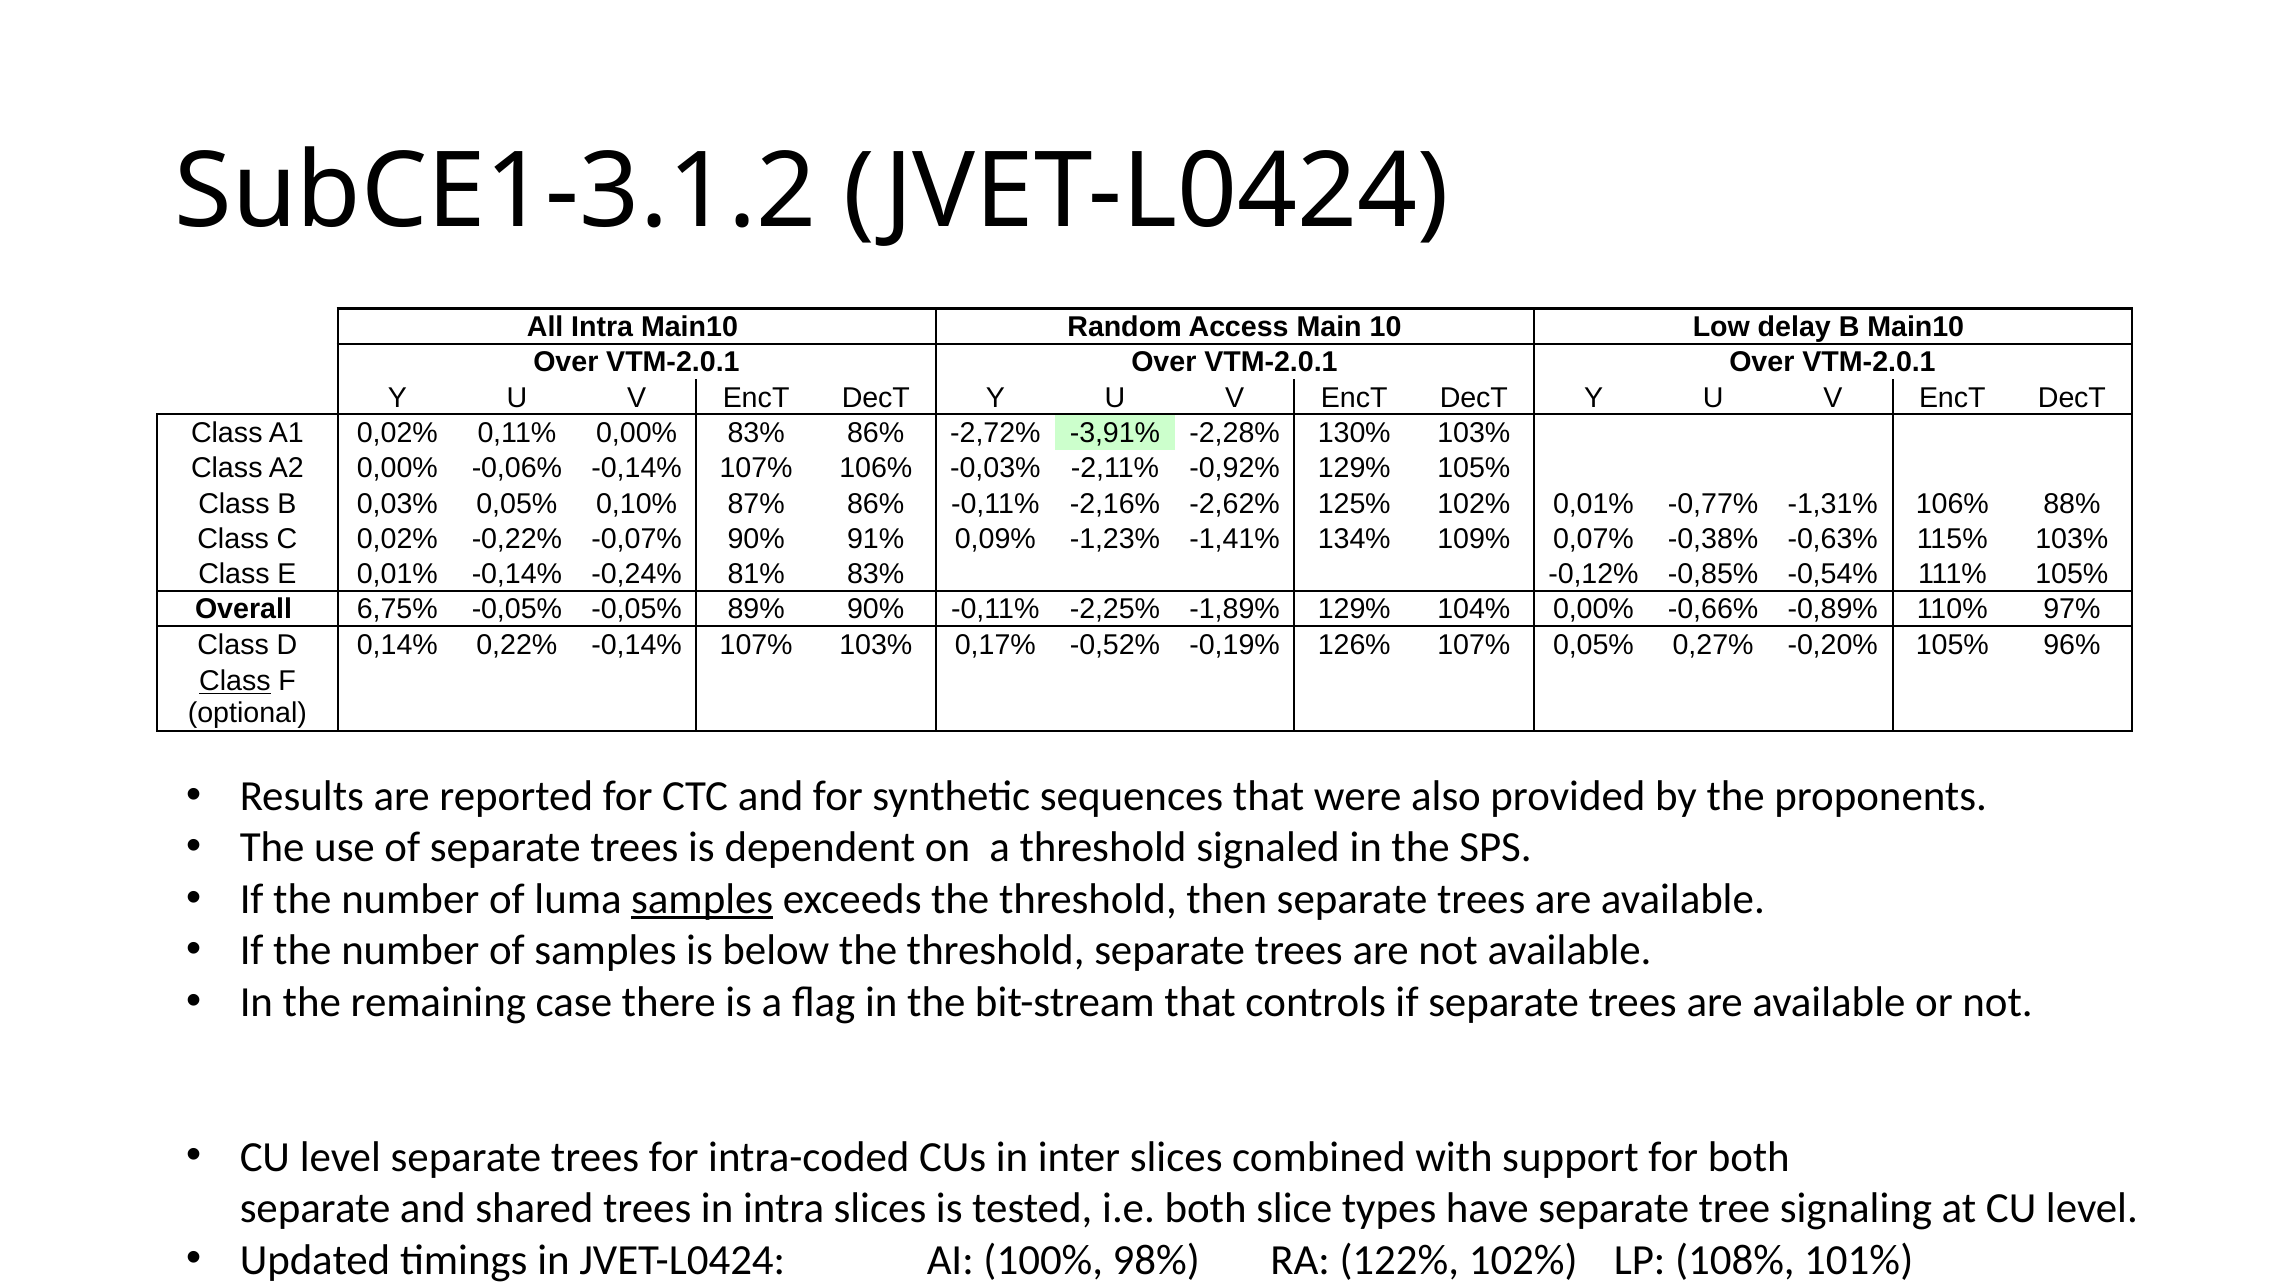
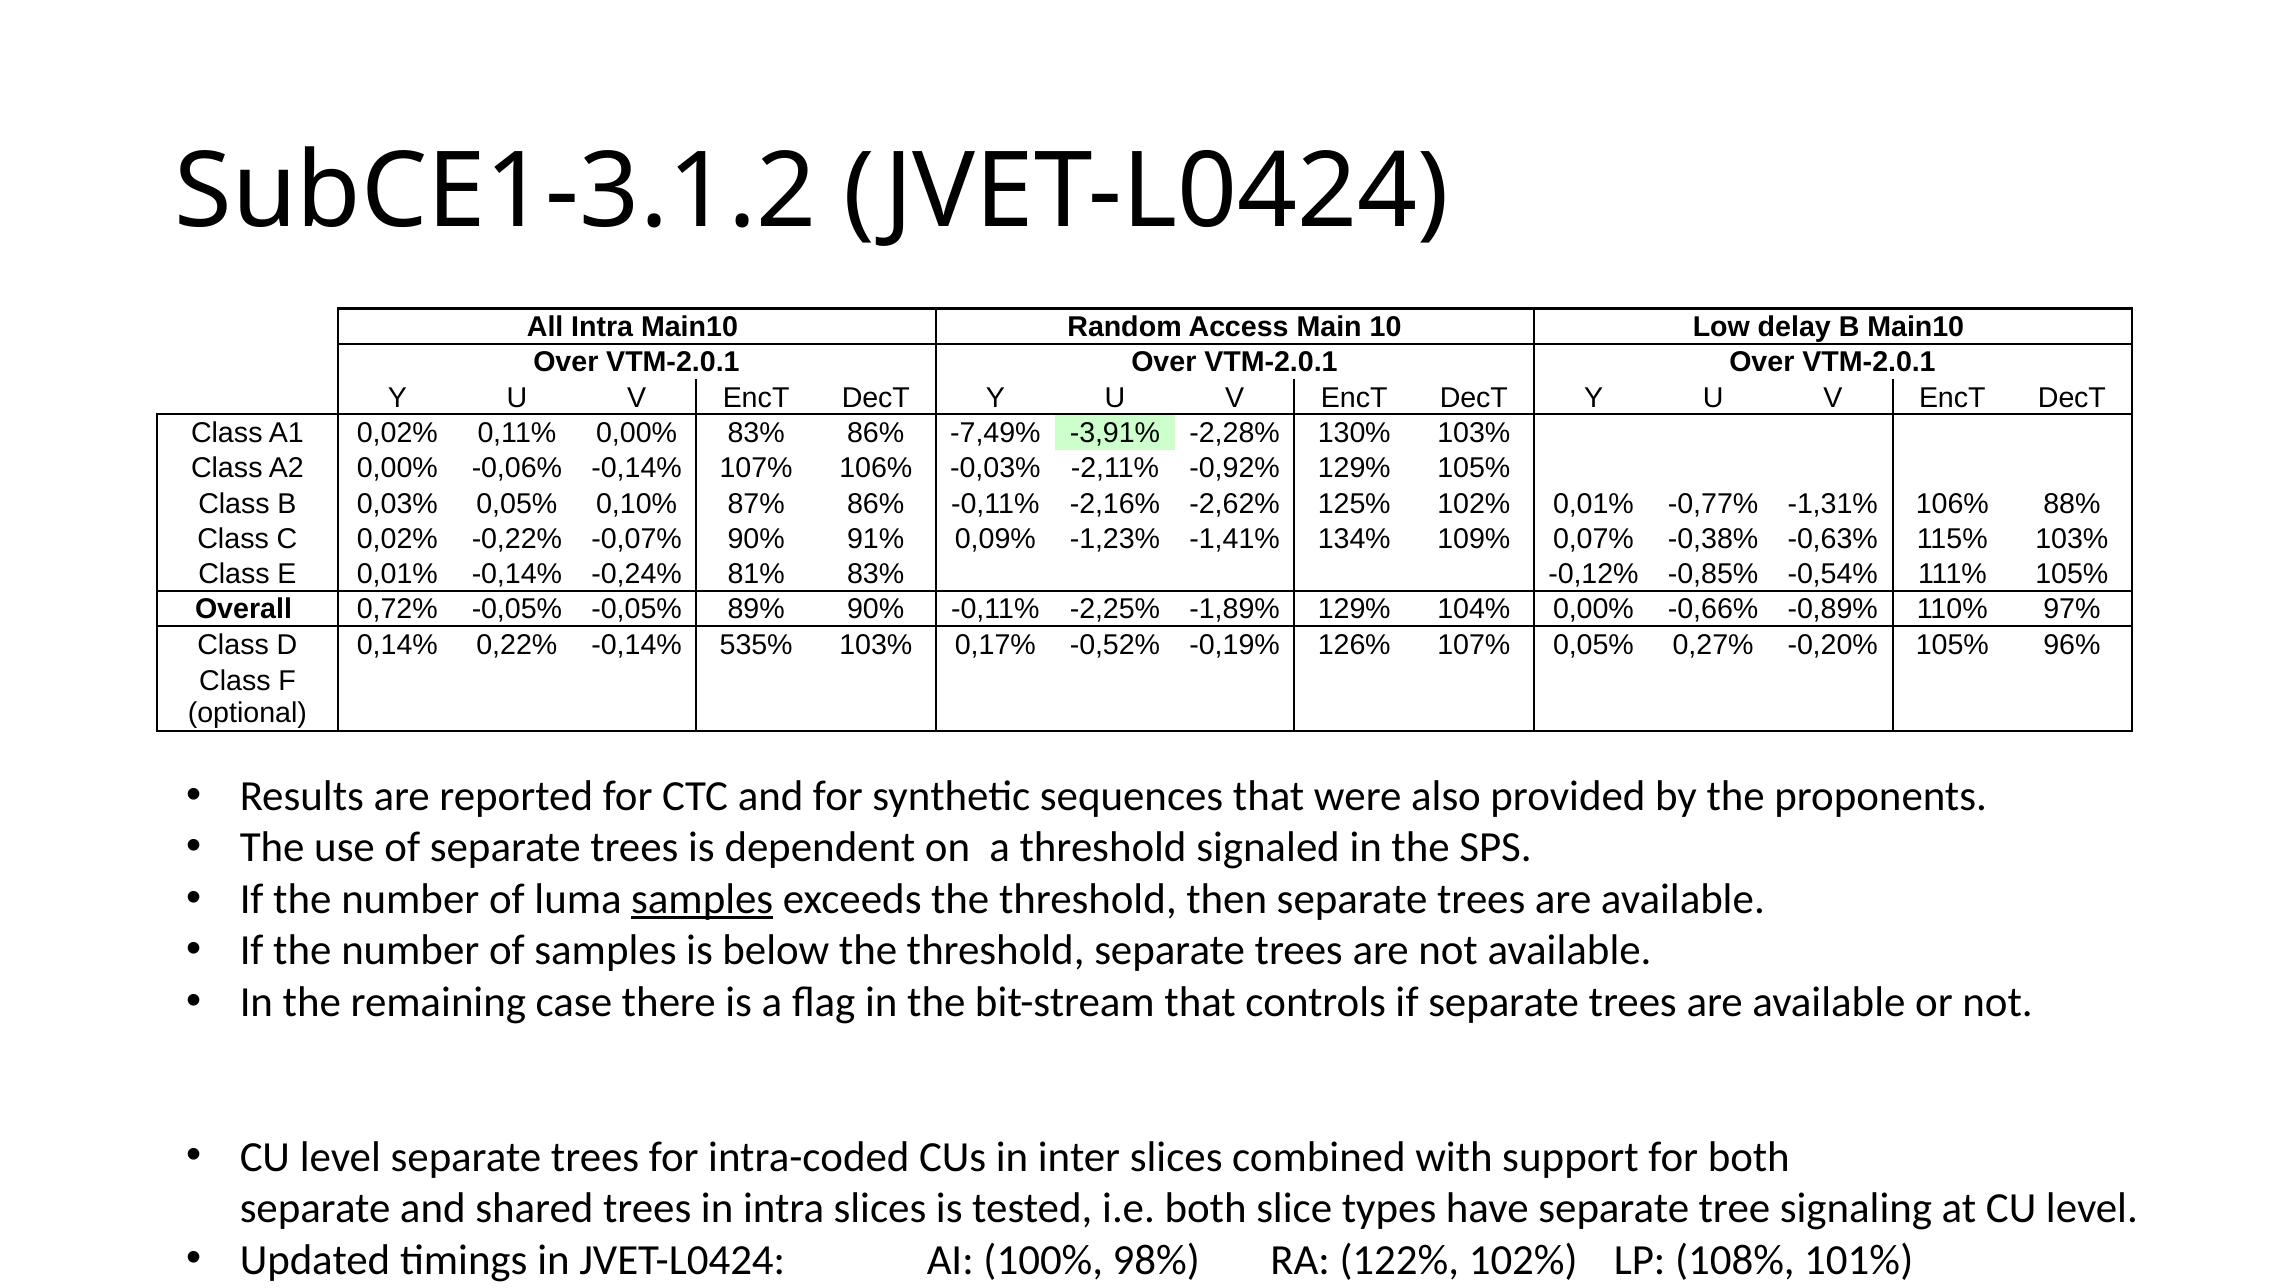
-2,72%: -2,72% -> -7,49% (995, 433)
6,75%: 6,75% -> 0,72% (397, 610)
0,22% -0,14% 107%: 107% -> 535% (756, 645)
Class underline: present -> none (235, 681)
